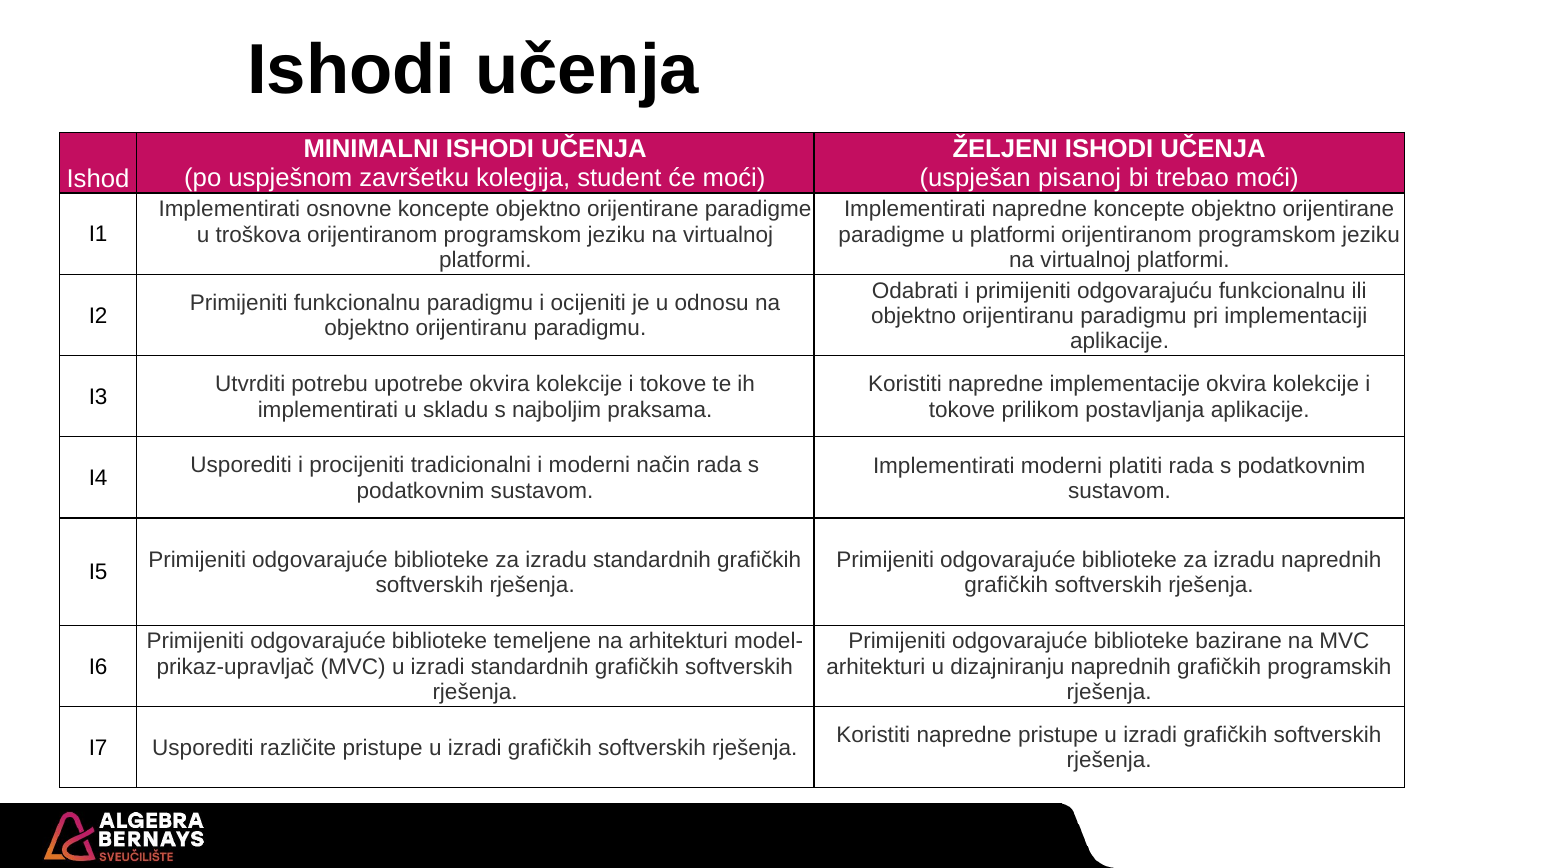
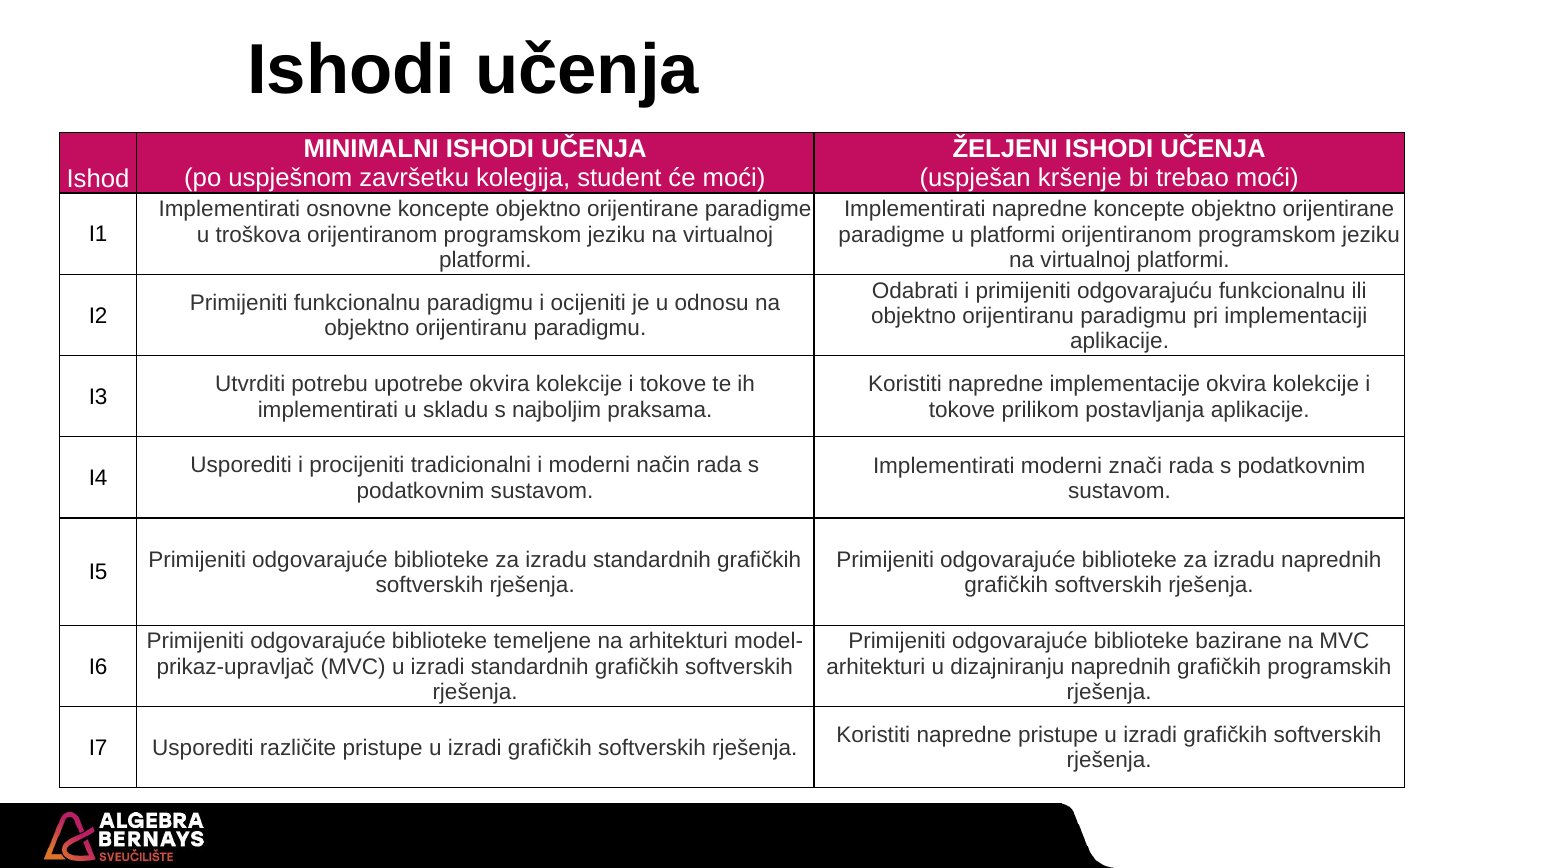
pisanoj: pisanoj -> kršenje (1080, 178)
platiti: platiti -> znači (1135, 466)
